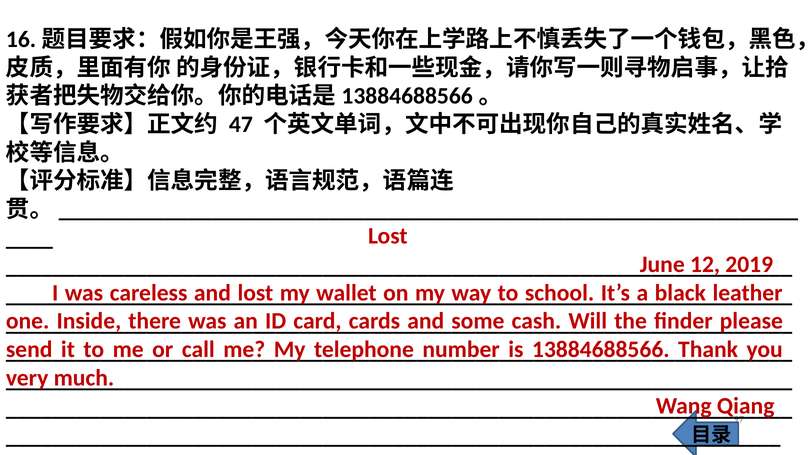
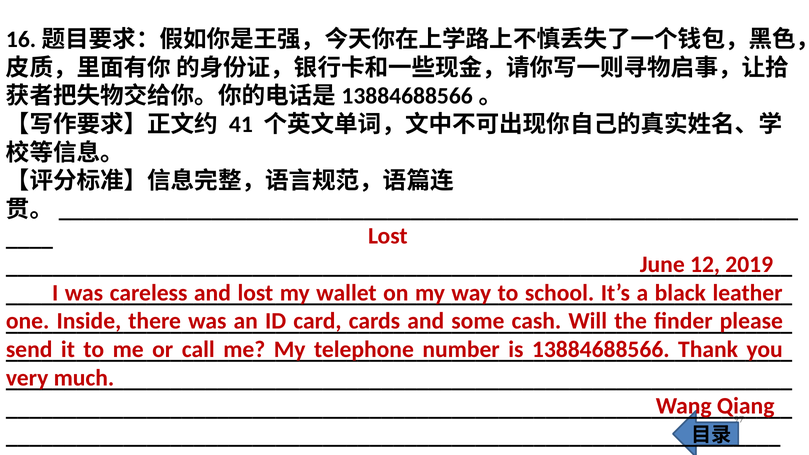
47: 47 -> 41 (241, 125)
